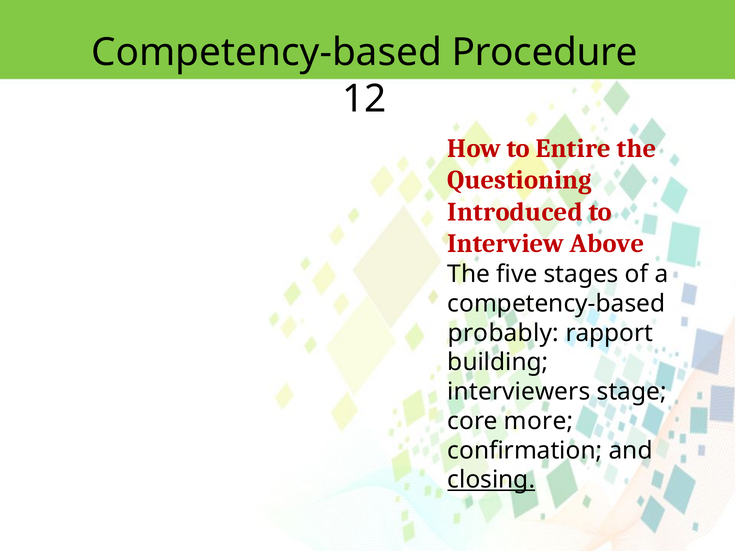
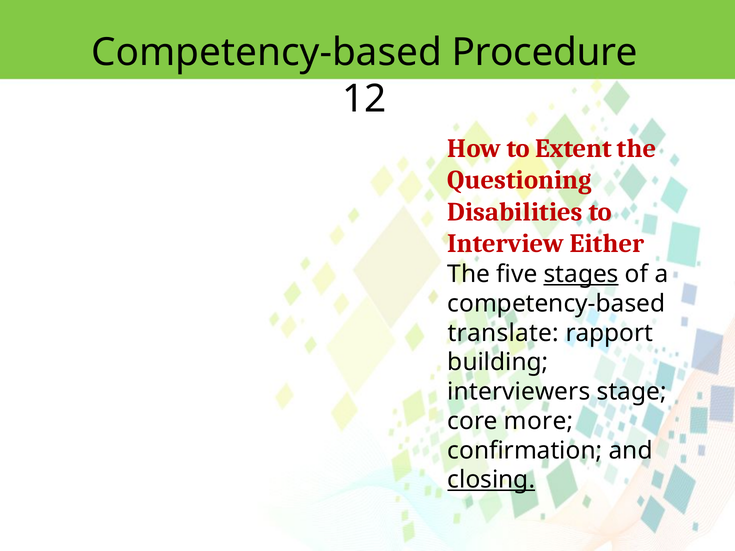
Entire: Entire -> Extent (574, 148)
Introduced: Introduced -> Disabilities (515, 212)
Above: Above -> Either (607, 244)
stages underline: none -> present (581, 274)
probably: probably -> translate (503, 333)
